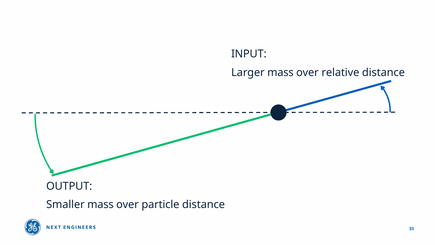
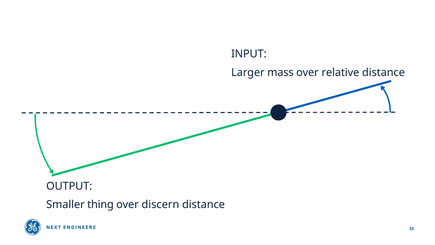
Smaller mass: mass -> thing (101, 204)
particle: particle -> discern (160, 204)
